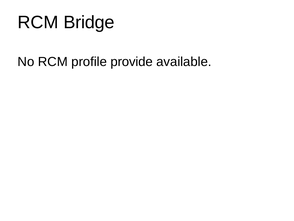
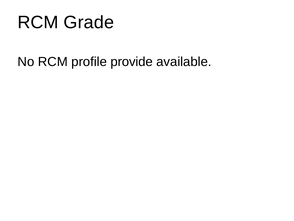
Bridge: Bridge -> Grade (89, 22)
